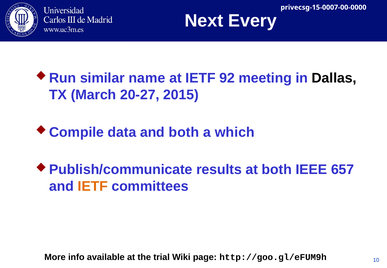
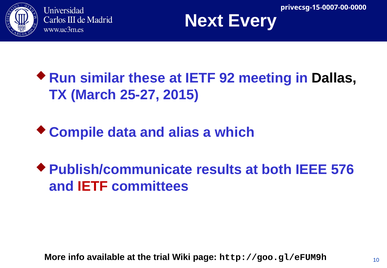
name: name -> these (147, 78)
20-27: 20-27 -> 25-27 (140, 95)
and both: both -> alias (184, 132)
657: 657 -> 576 (343, 170)
IETF colour: orange -> red (93, 186)
